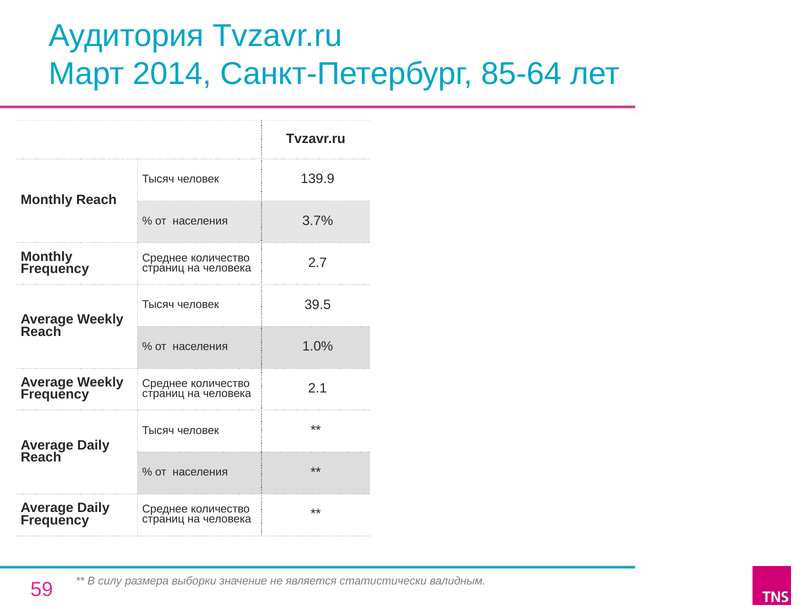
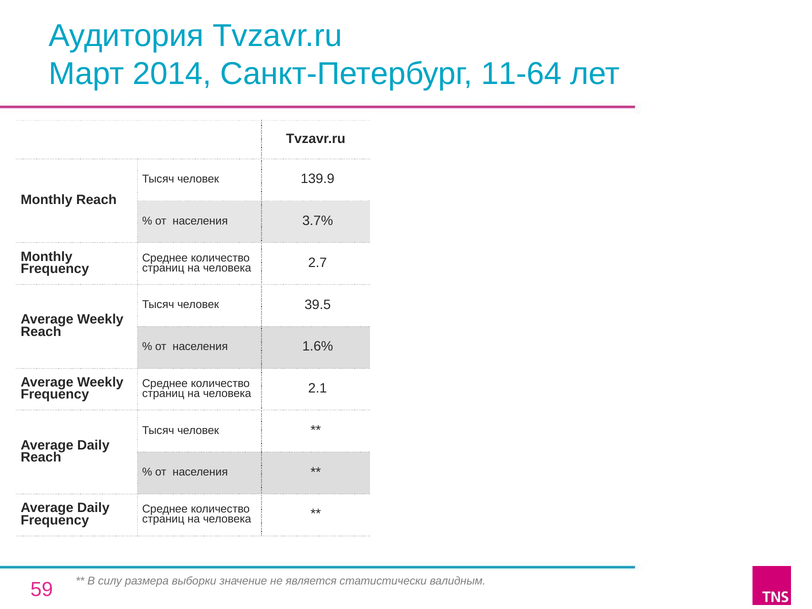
85-64: 85-64 -> 11-64 (521, 74)
1.0%: 1.0% -> 1.6% (318, 346)
